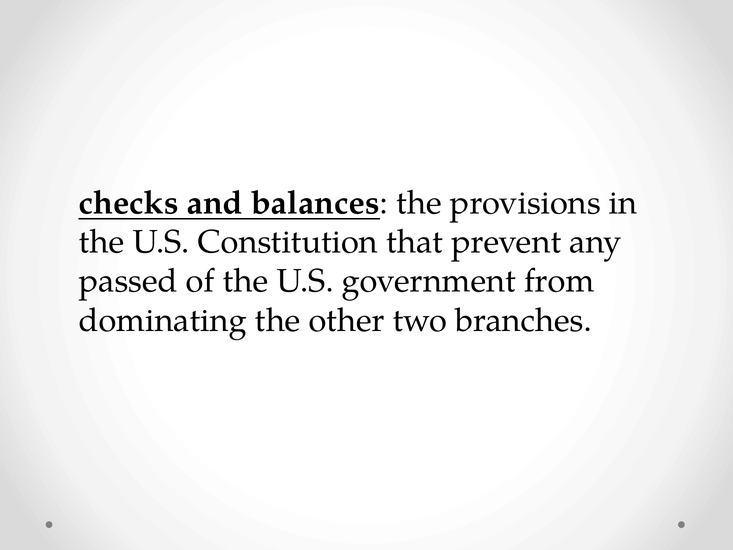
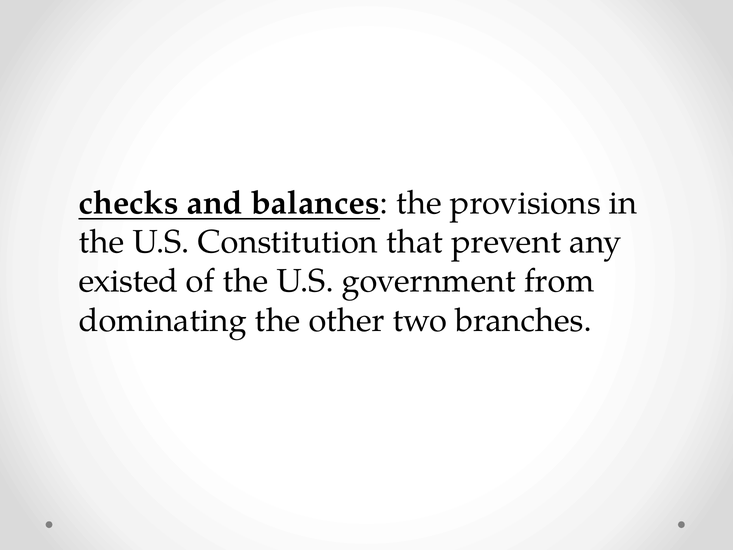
passed: passed -> existed (128, 281)
